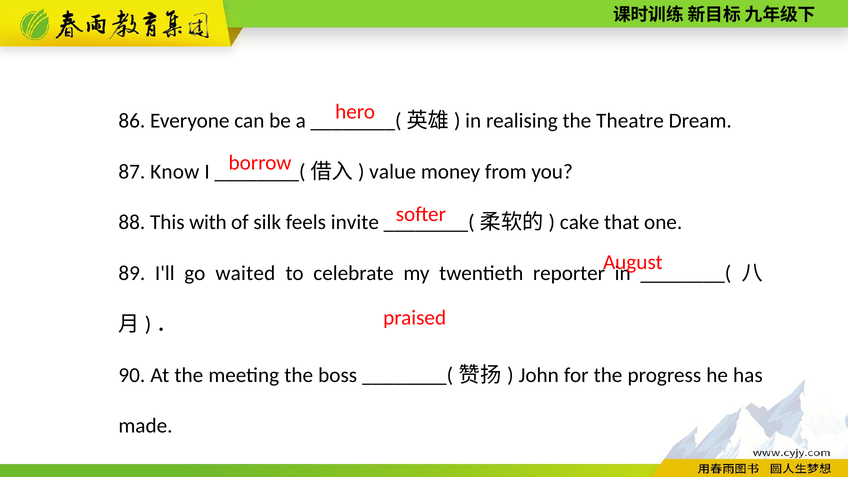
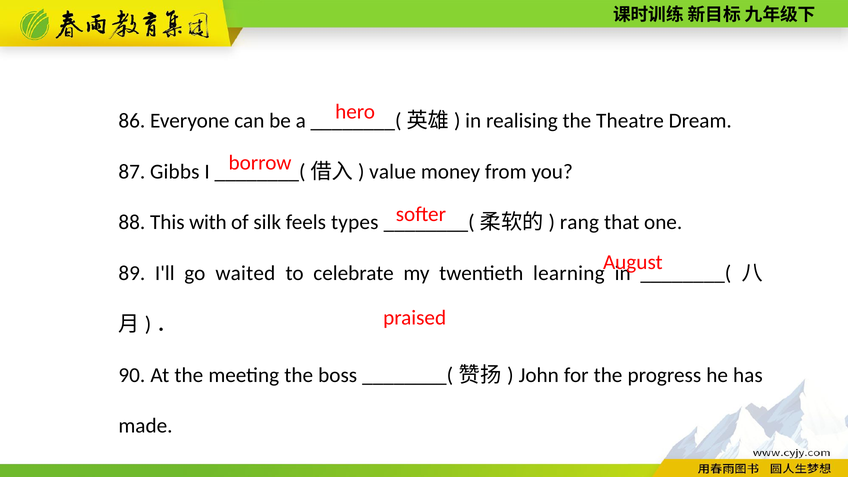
Know: Know -> Gibbs (175, 172)
invite: invite -> types (355, 222)
cake: cake -> rang (579, 222)
reporter: reporter -> learning (569, 273)
